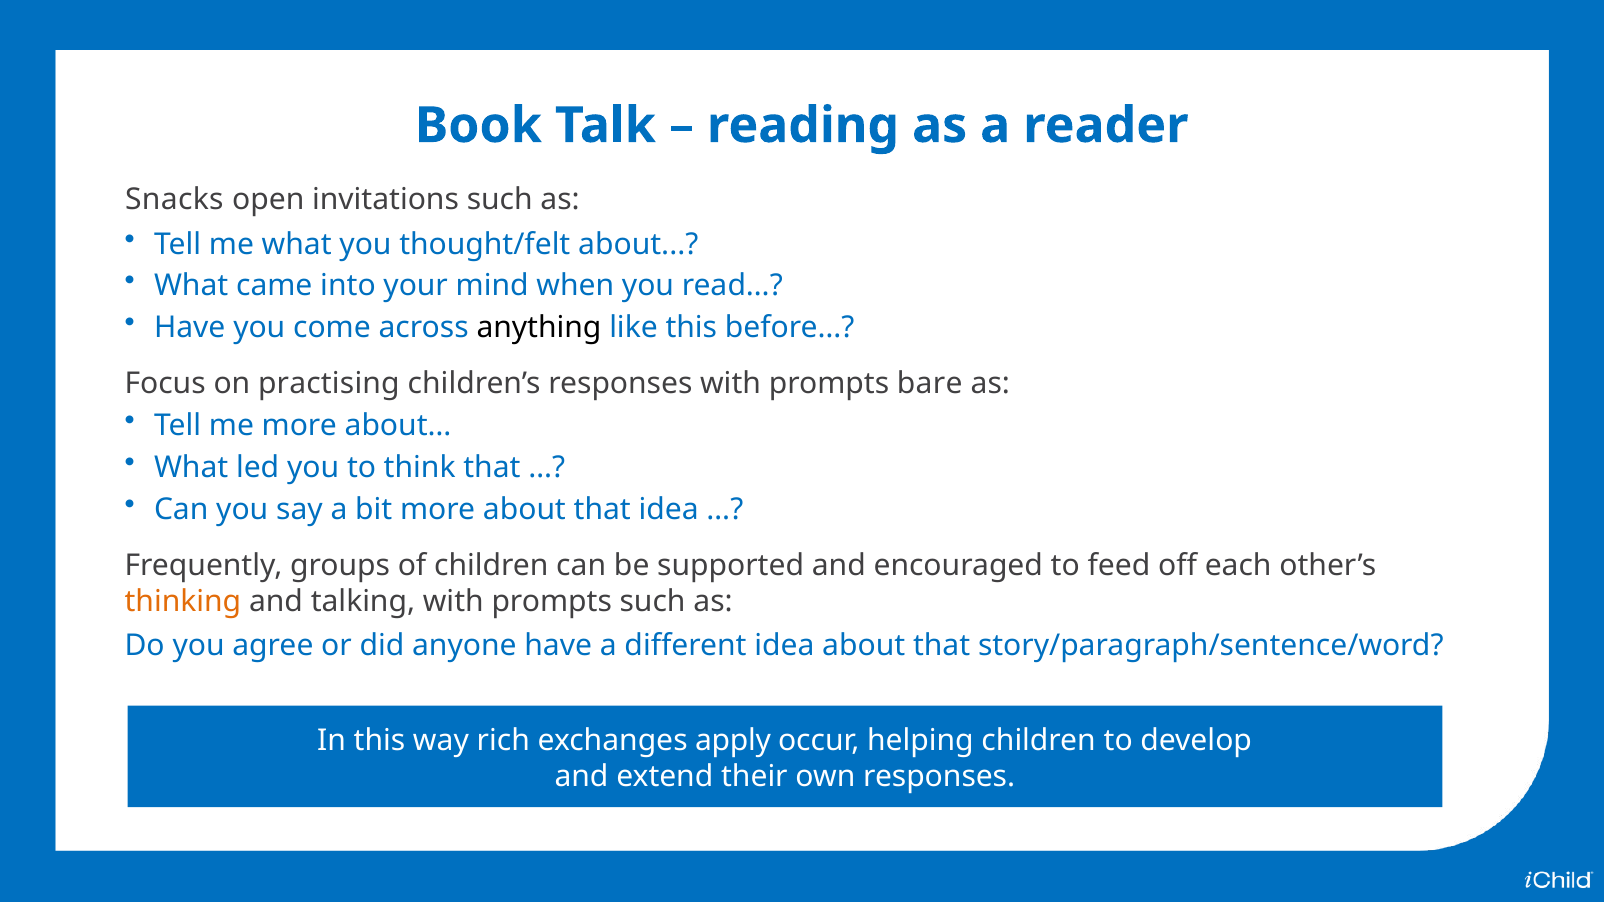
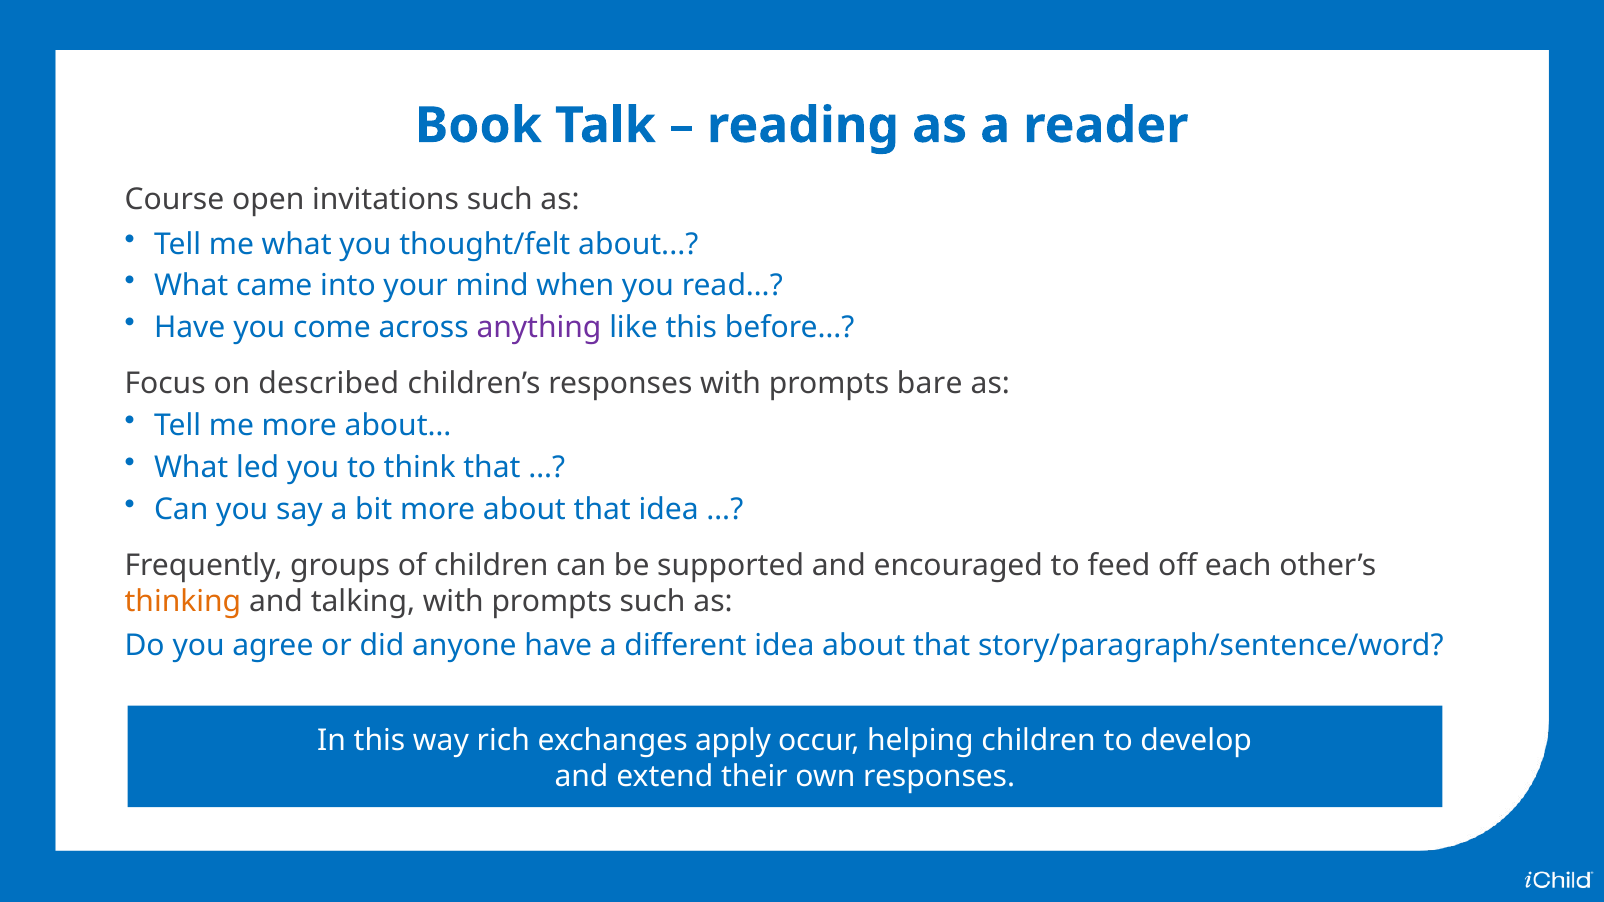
Snacks: Snacks -> Course (174, 200)
anything colour: black -> purple (539, 328)
practising: practising -> described (329, 384)
